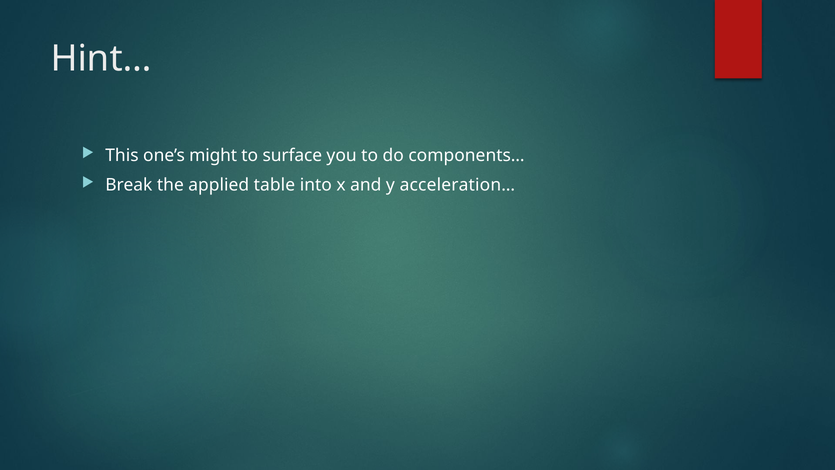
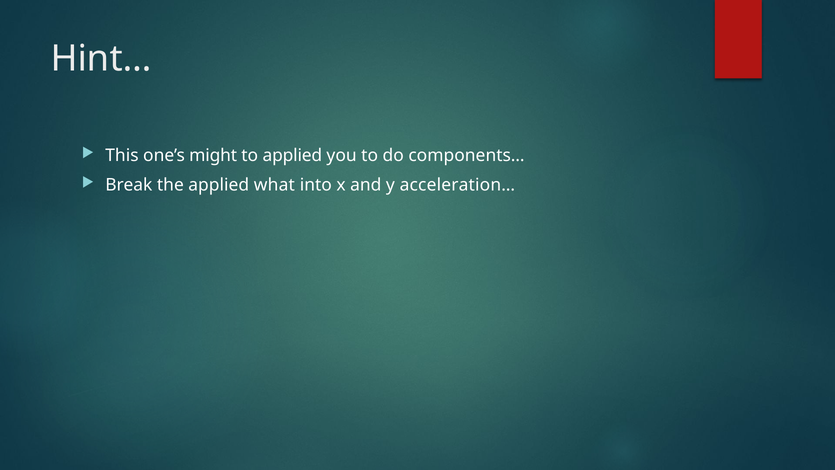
to surface: surface -> applied (292, 155)
table: table -> what (274, 185)
